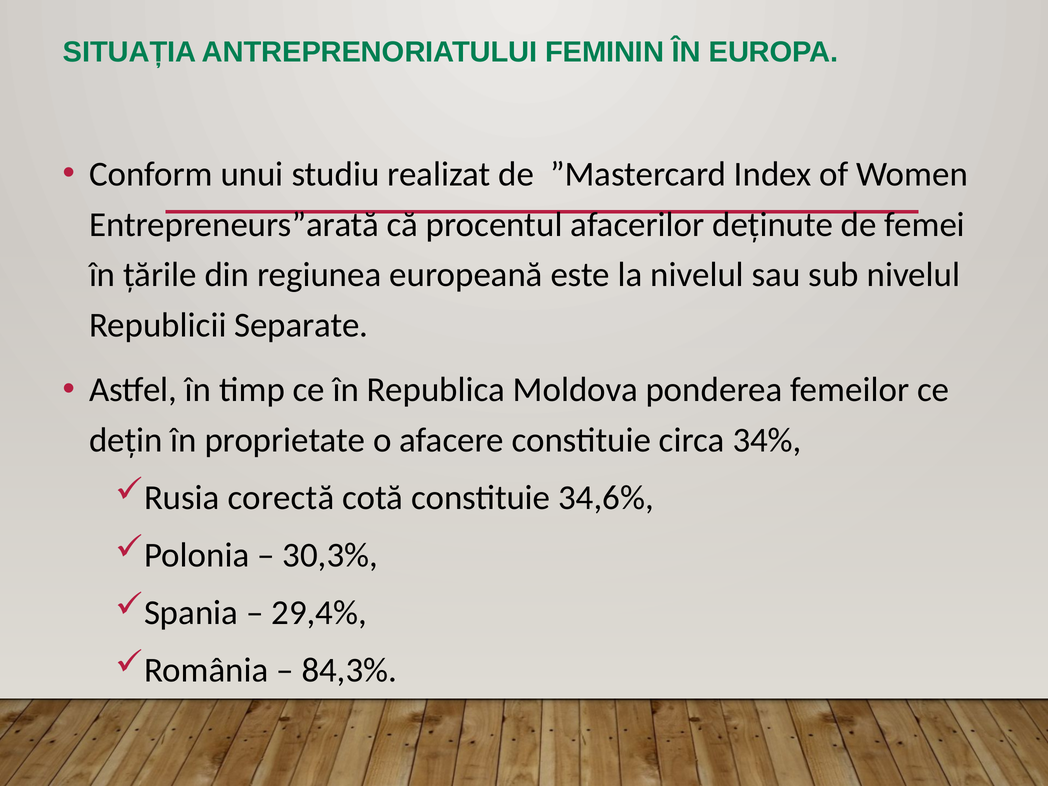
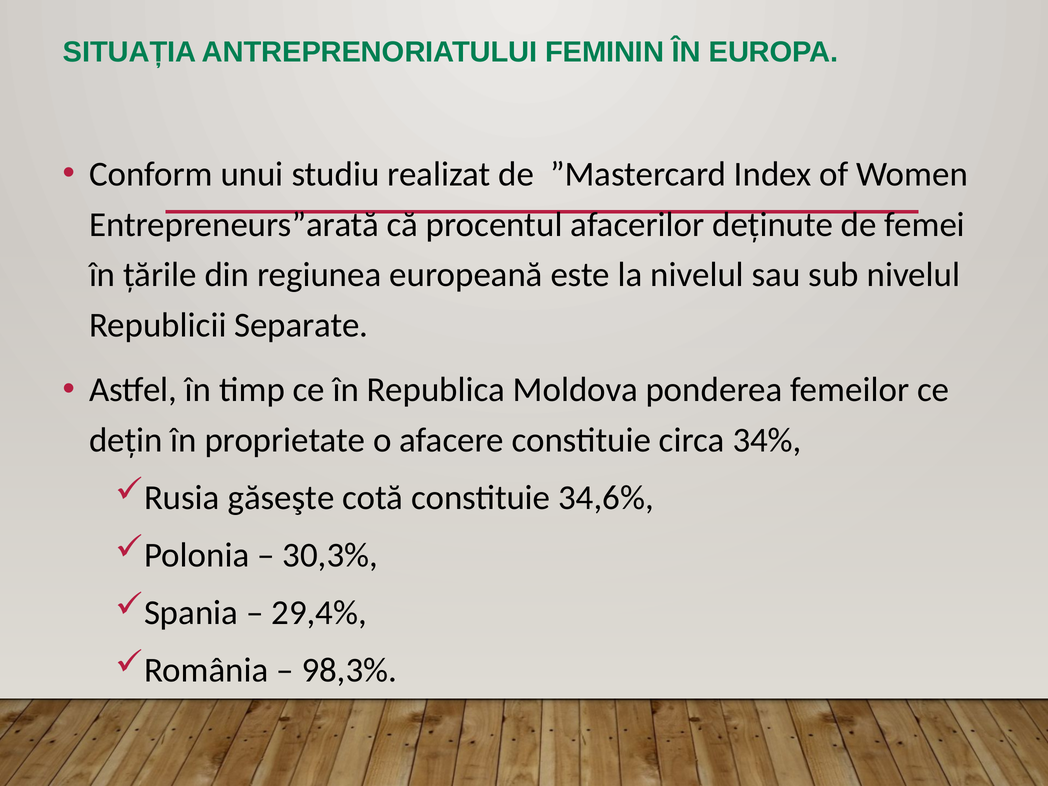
corectă: corectă -> găseşte (281, 498)
84,3%: 84,3% -> 98,3% (349, 670)
